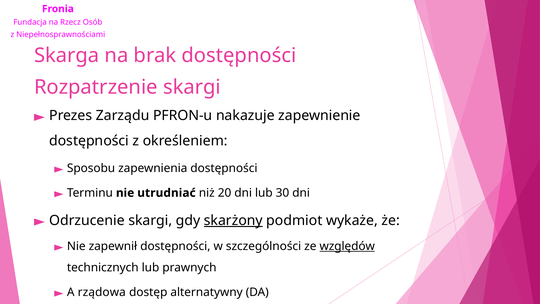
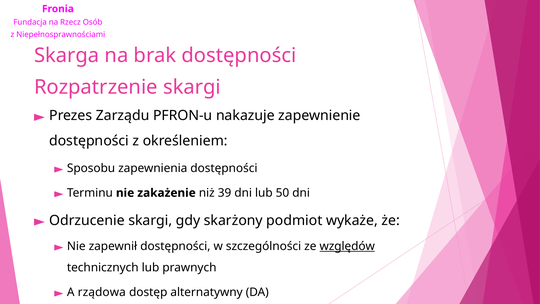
utrudniać: utrudniać -> zakażenie (166, 193)
20: 20 -> 39 (225, 193)
30: 30 -> 50 (282, 193)
skarżony underline: present -> none (233, 220)
